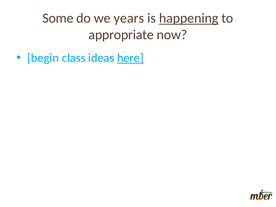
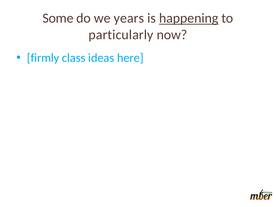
appropriate: appropriate -> particularly (121, 35)
begin: begin -> firmly (43, 58)
here underline: present -> none (130, 58)
